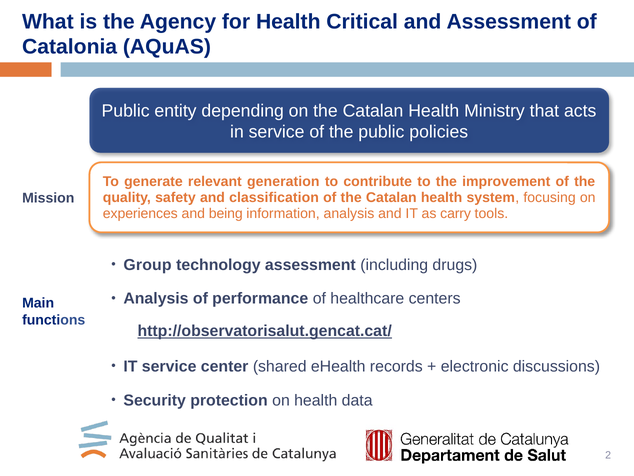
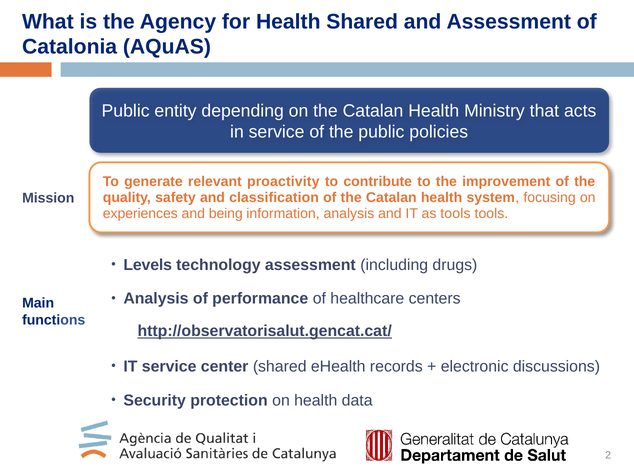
Health Critical: Critical -> Shared (362, 22)
generation: generation -> proactivity (283, 181)
as carry: carry -> tools (455, 213)
Group: Group -> Levels (148, 265)
